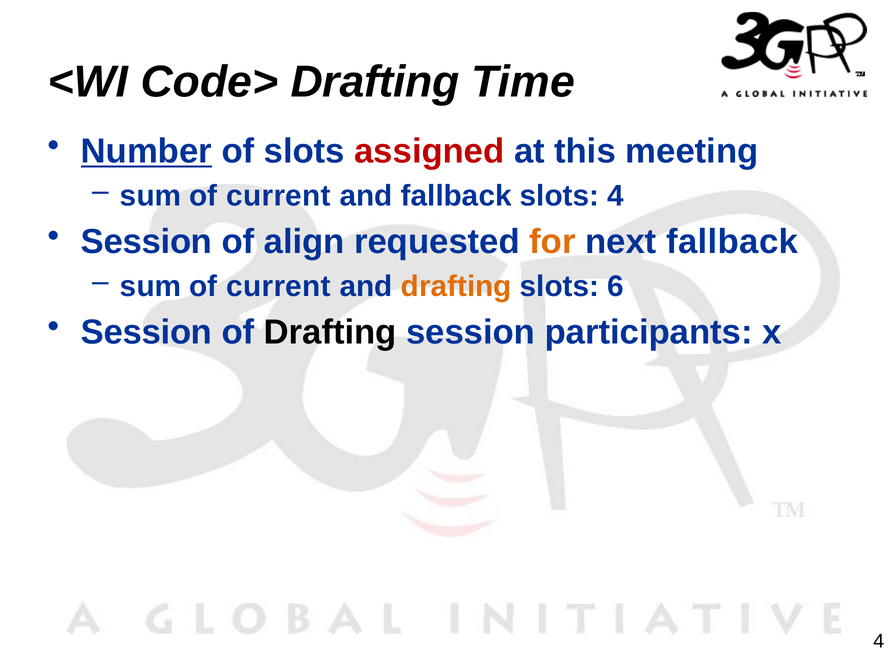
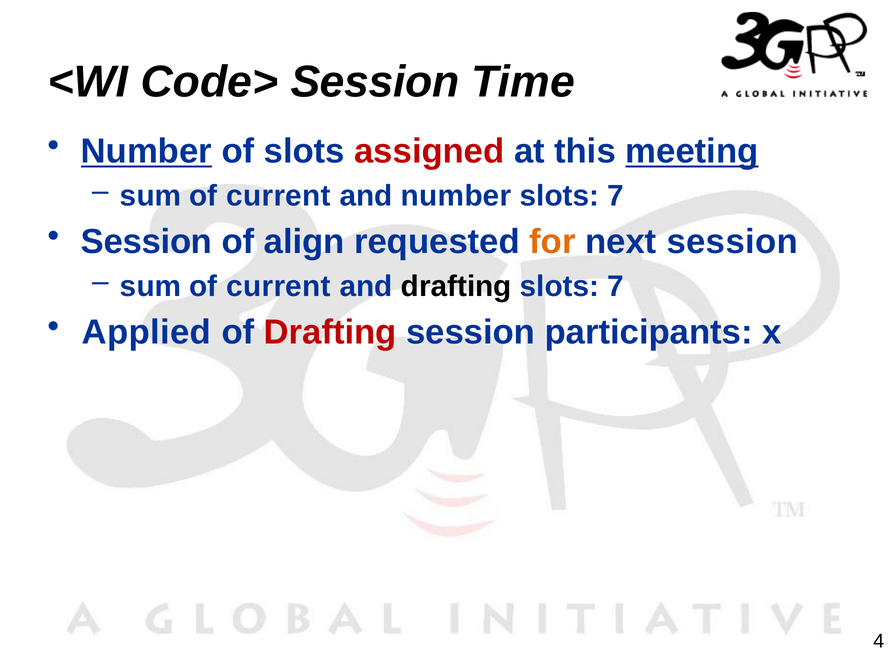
Code> Drafting: Drafting -> Session (375, 82)
meeting underline: none -> present (692, 151)
and fallback: fallback -> number (456, 196)
4: 4 -> 7 (616, 196)
next fallback: fallback -> session (732, 242)
drafting colour: orange -> black (456, 286)
6: 6 -> 7 (616, 286)
Session: Session -> Applied (146, 332)
Drafting colour: black -> red (330, 332)
